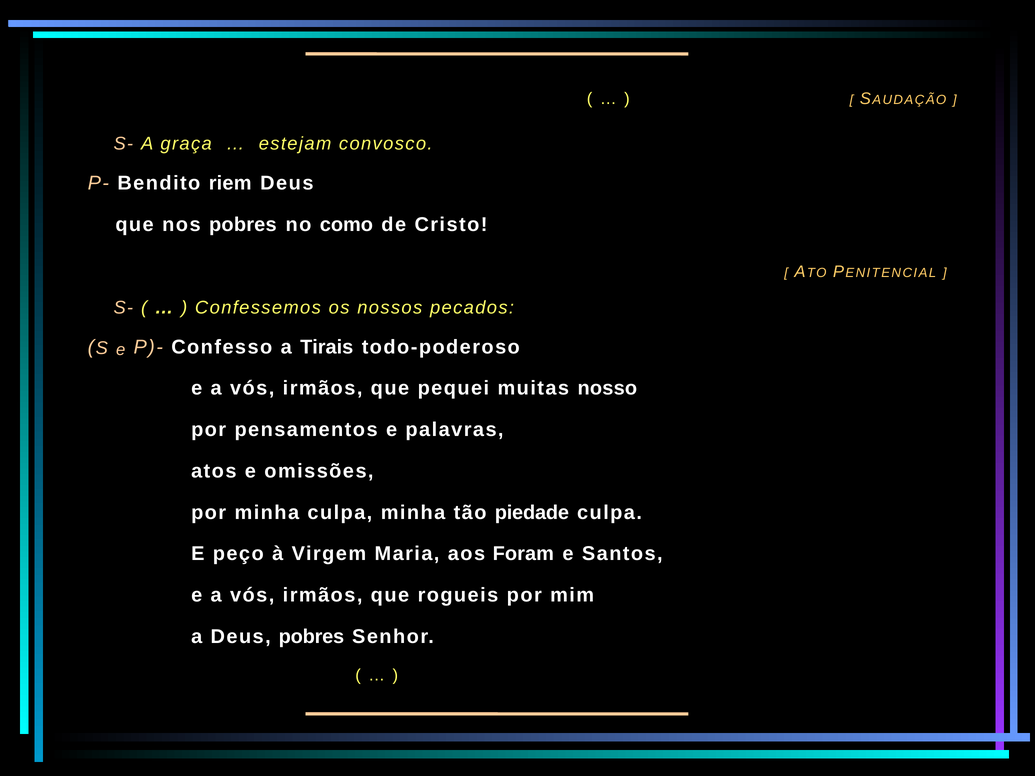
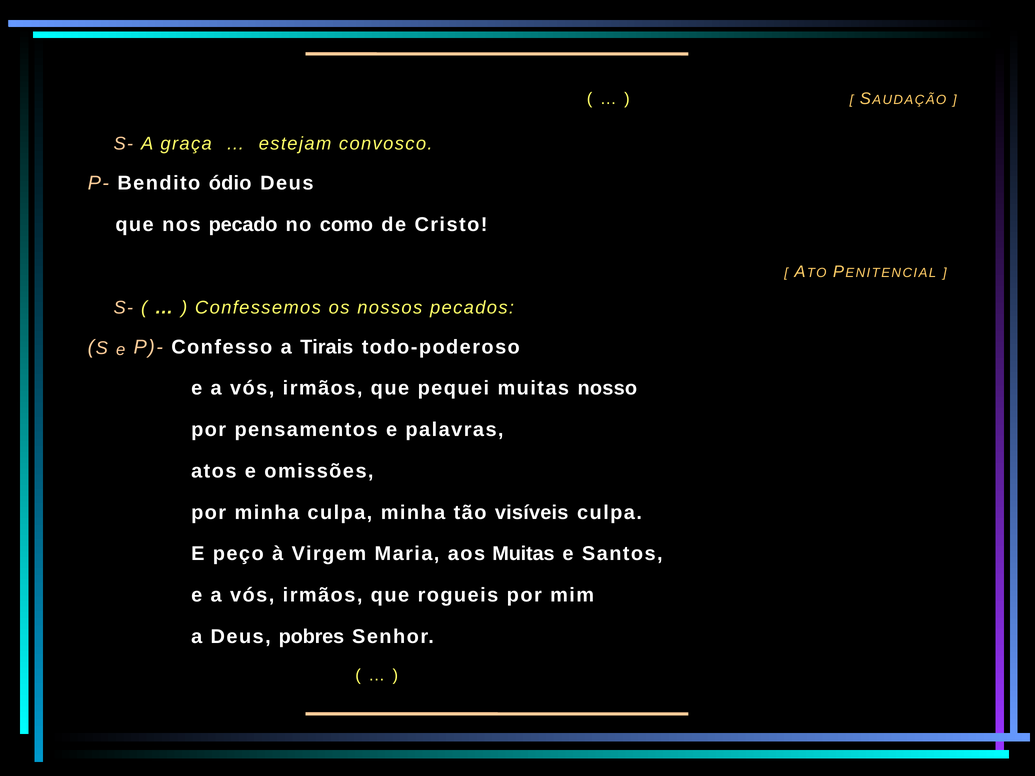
riem: riem -> ódio (230, 183)
nos pobres: pobres -> pecado (243, 225)
piedade: piedade -> visíveis (532, 513)
aos Foram: Foram -> Muitas (523, 554)
